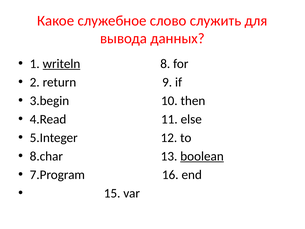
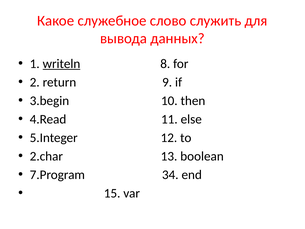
8.char: 8.char -> 2.char (46, 156)
boolean underline: present -> none (202, 156)
16: 16 -> 34 (170, 175)
